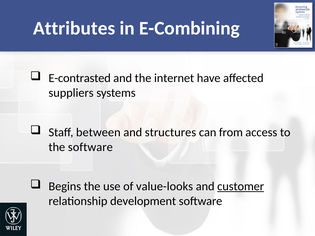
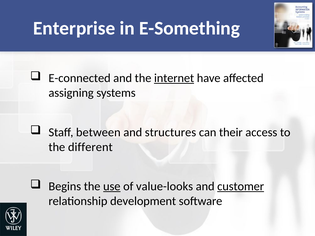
Attributes: Attributes -> Enterprise (74, 28)
E-Combining: E-Combining -> E-Something (189, 28)
E-contrasted: E-contrasted -> E-connected (80, 78)
internet underline: none -> present (174, 78)
suppliers: suppliers -> assigning (71, 93)
from: from -> their (231, 132)
the software: software -> different (90, 147)
use underline: none -> present (112, 187)
